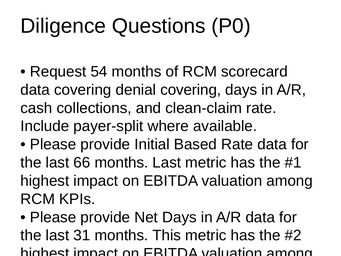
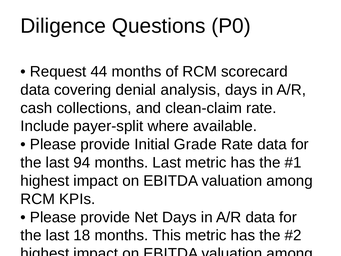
54: 54 -> 44 (99, 72)
denial covering: covering -> analysis (191, 90)
Based: Based -> Grade (195, 144)
66: 66 -> 94 (82, 162)
31: 31 -> 18 (82, 235)
